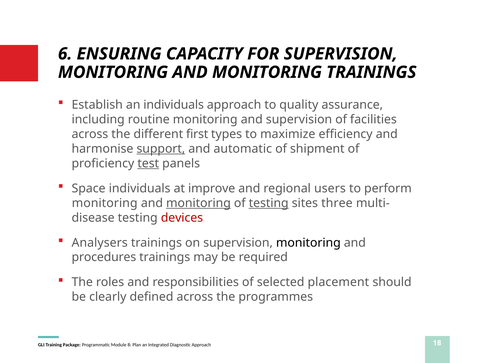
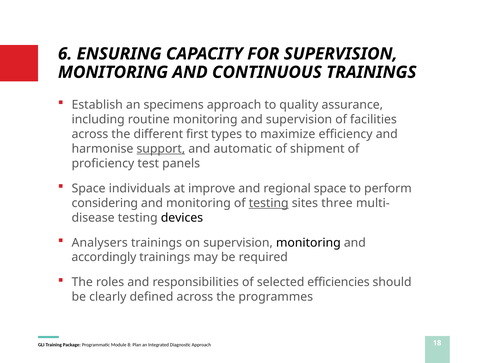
MONITORING: MONITORING -> CONTINUOUS (267, 72)
an individuals: individuals -> specimens (174, 105)
test underline: present -> none (148, 164)
regional users: users -> space (330, 189)
monitoring: monitoring -> considering (105, 203)
monitoring underline: present -> none (198, 203)
devices colour: red -> black (182, 218)
procedures: procedures -> accordingly (104, 258)
placement: placement -> efficiencies (338, 283)
